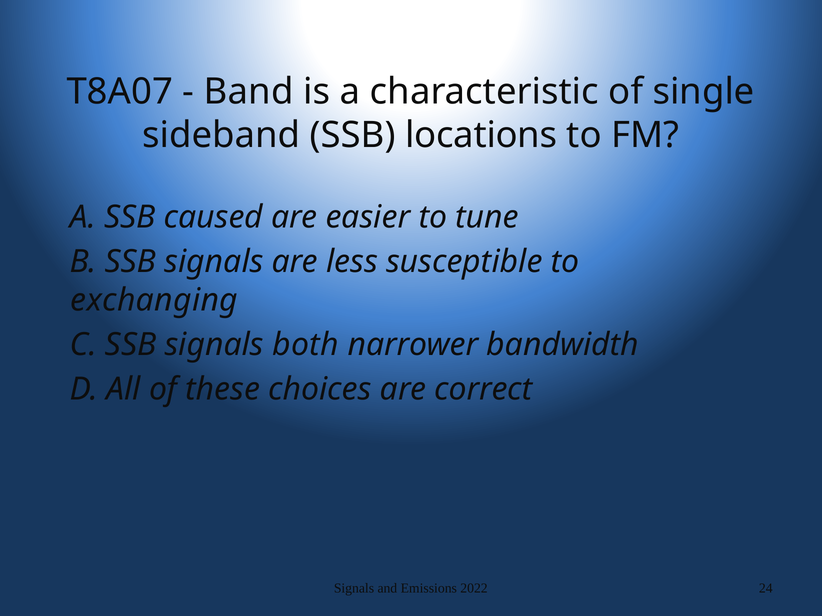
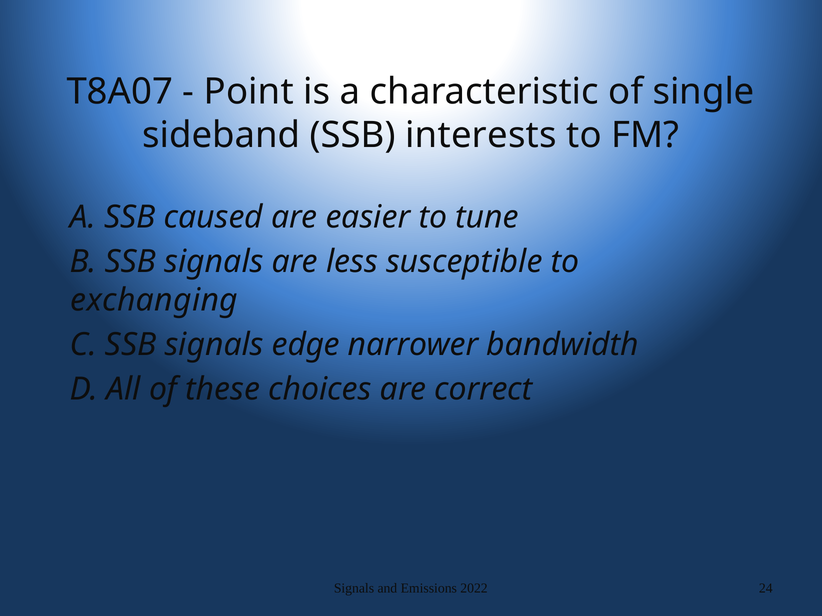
Band: Band -> Point (249, 92)
locations: locations -> interests (481, 135)
both: both -> edge (306, 345)
